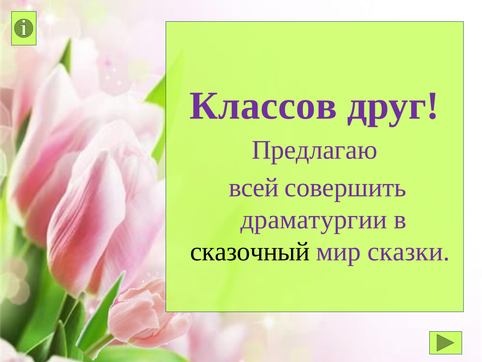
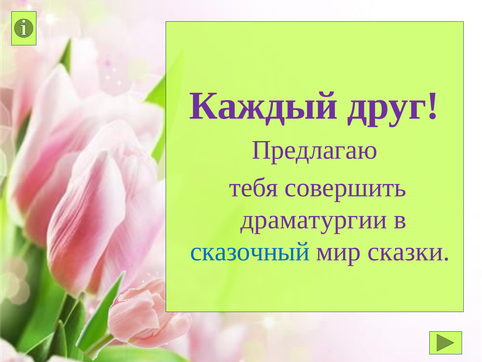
Классов: Классов -> Каждый (264, 106)
всей: всей -> тебя (254, 187)
сказочный colour: black -> blue (250, 251)
